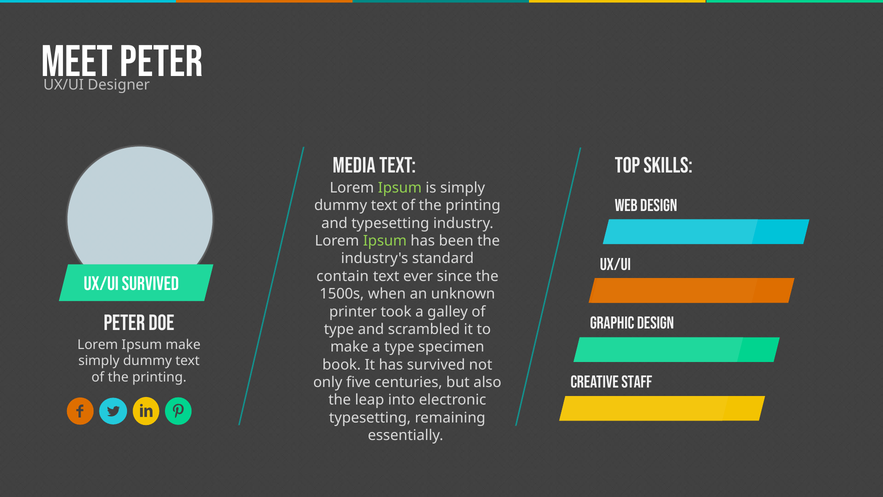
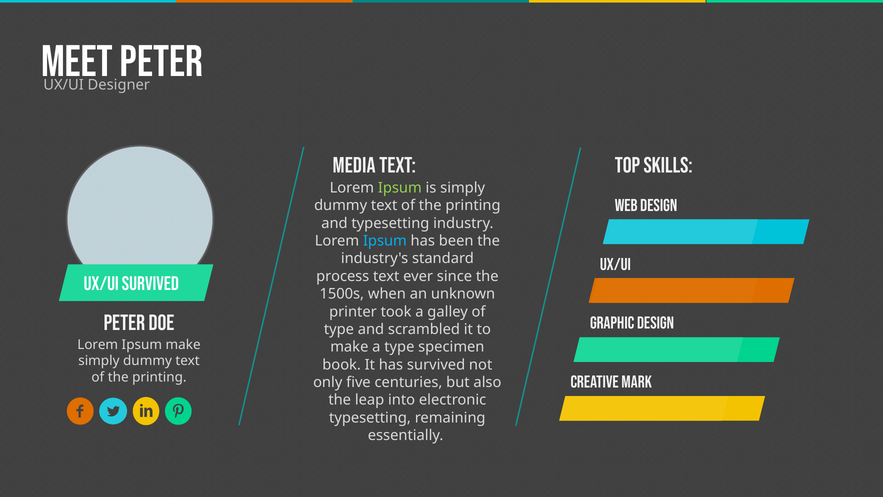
Ipsum colour: light green -> light blue (385, 241)
contain: contain -> process (343, 276)
STAFF: STAFF -> MARK (637, 382)
